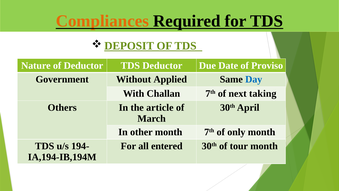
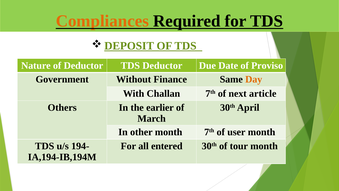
Applied: Applied -> Finance (170, 79)
Day colour: blue -> orange (254, 79)
taking: taking -> article (263, 93)
article: article -> earlier (160, 107)
only: only -> user (236, 132)
